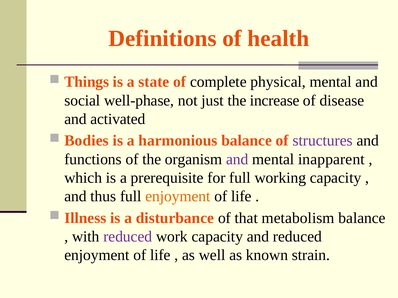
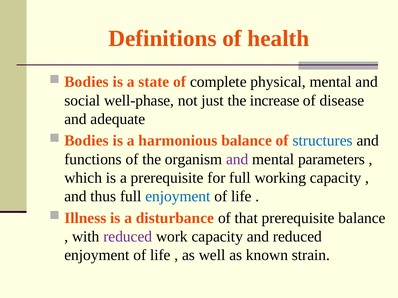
Things: Things -> Bodies (87, 82)
activated: activated -> adequate (118, 119)
structures colour: purple -> blue (323, 141)
inapparent: inapparent -> parameters (331, 159)
enjoyment colour: orange -> blue (178, 197)
that metabolism: metabolism -> prerequisite (298, 218)
